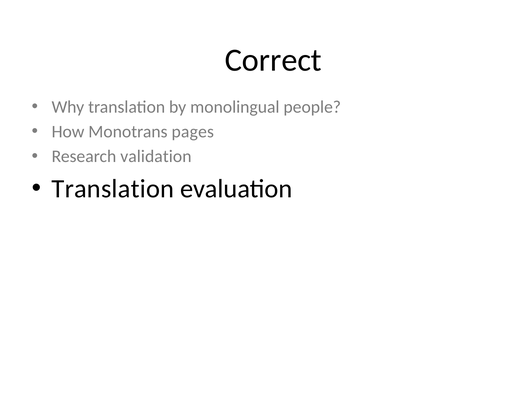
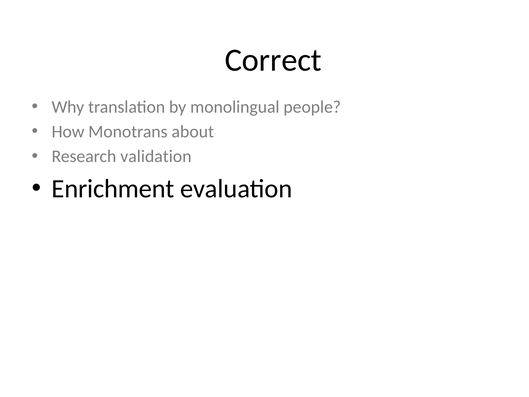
pages: pages -> about (193, 132)
Translation: Translation -> Enrichment (113, 189)
